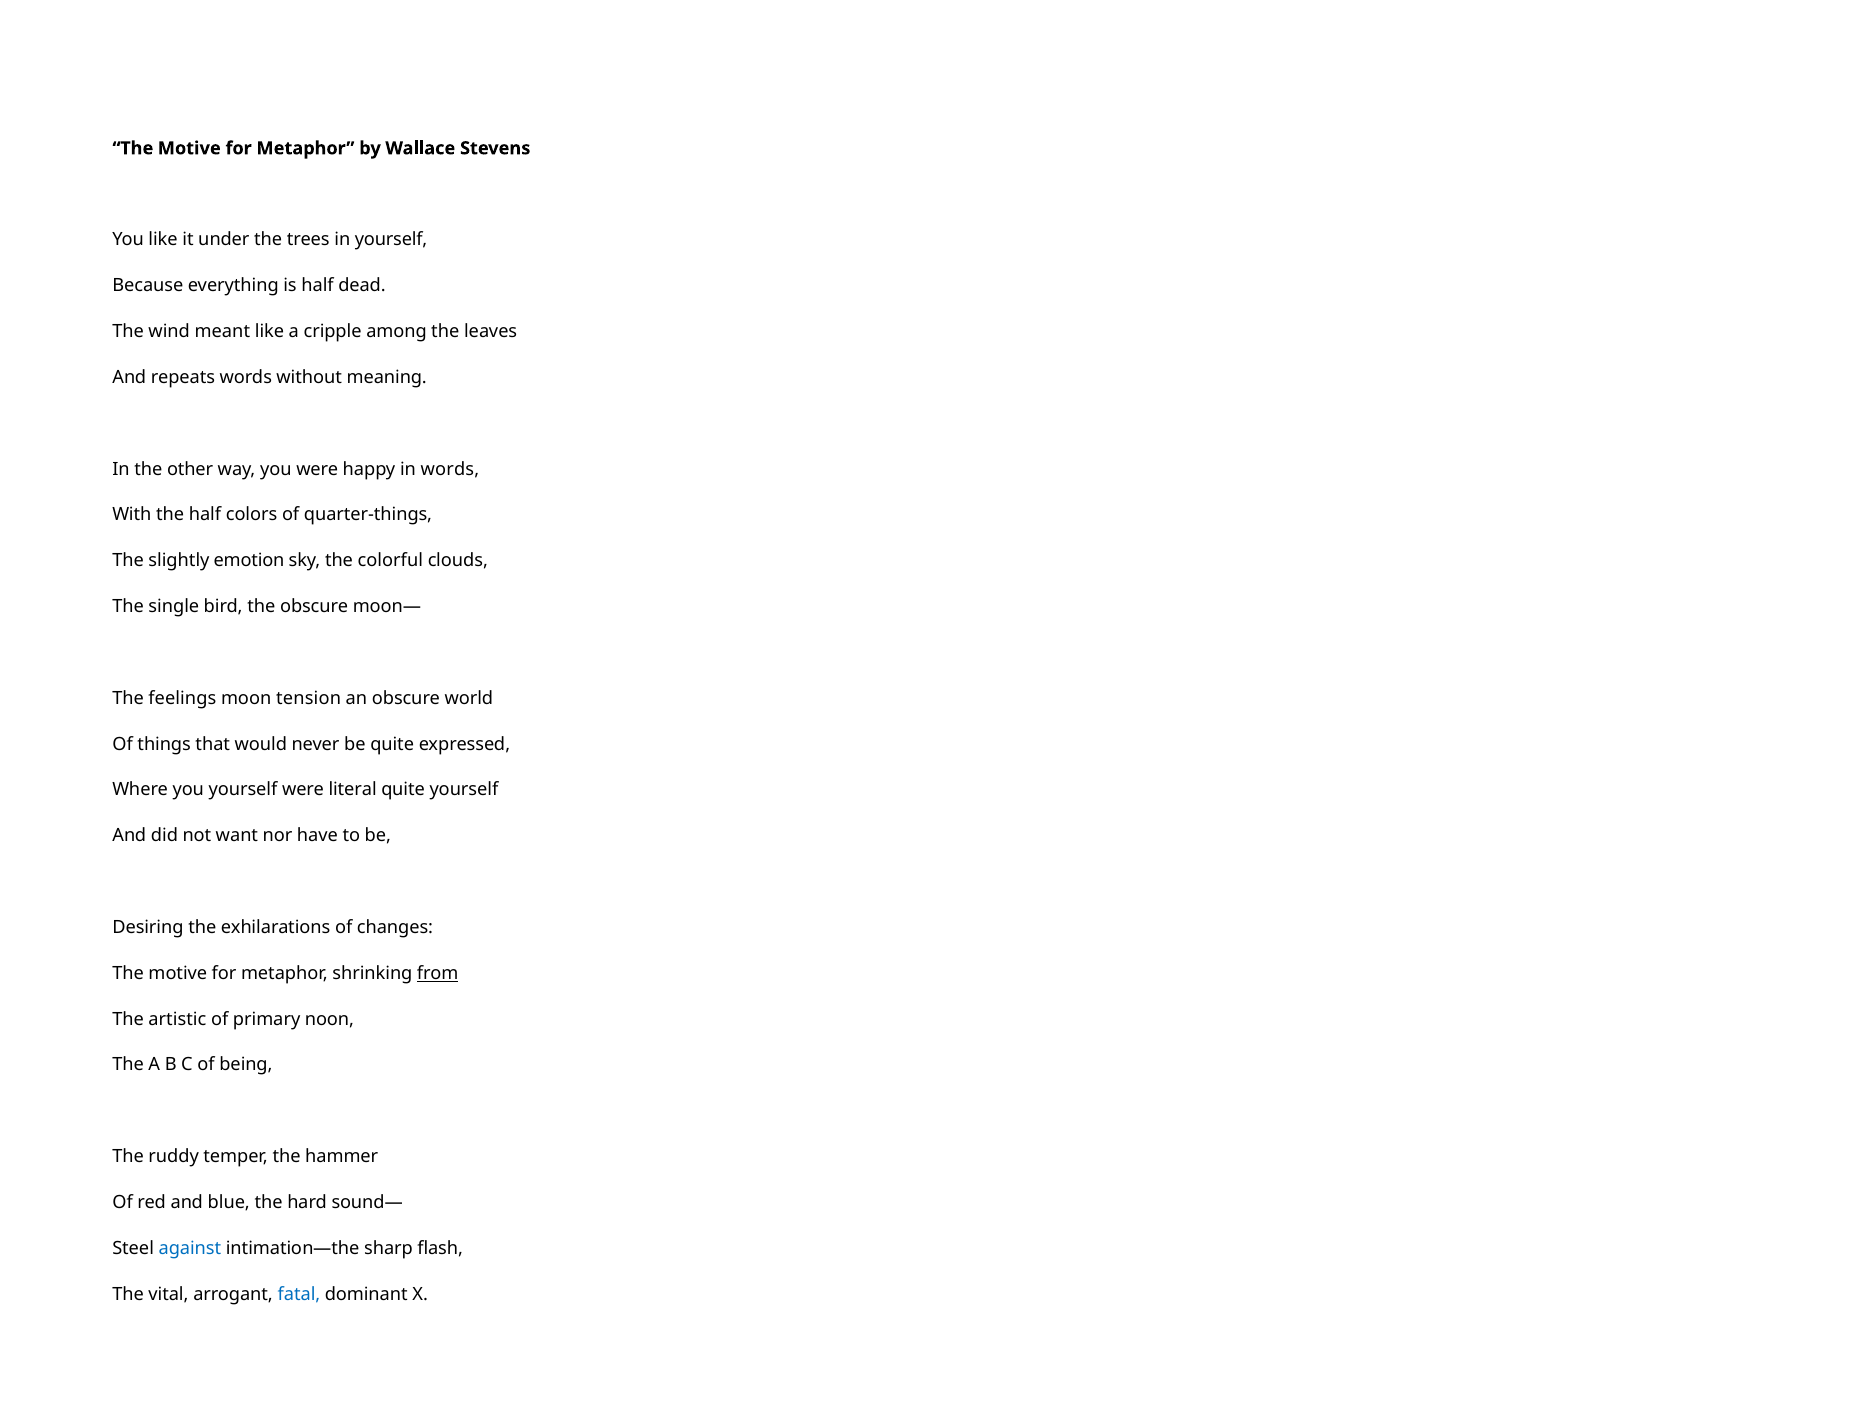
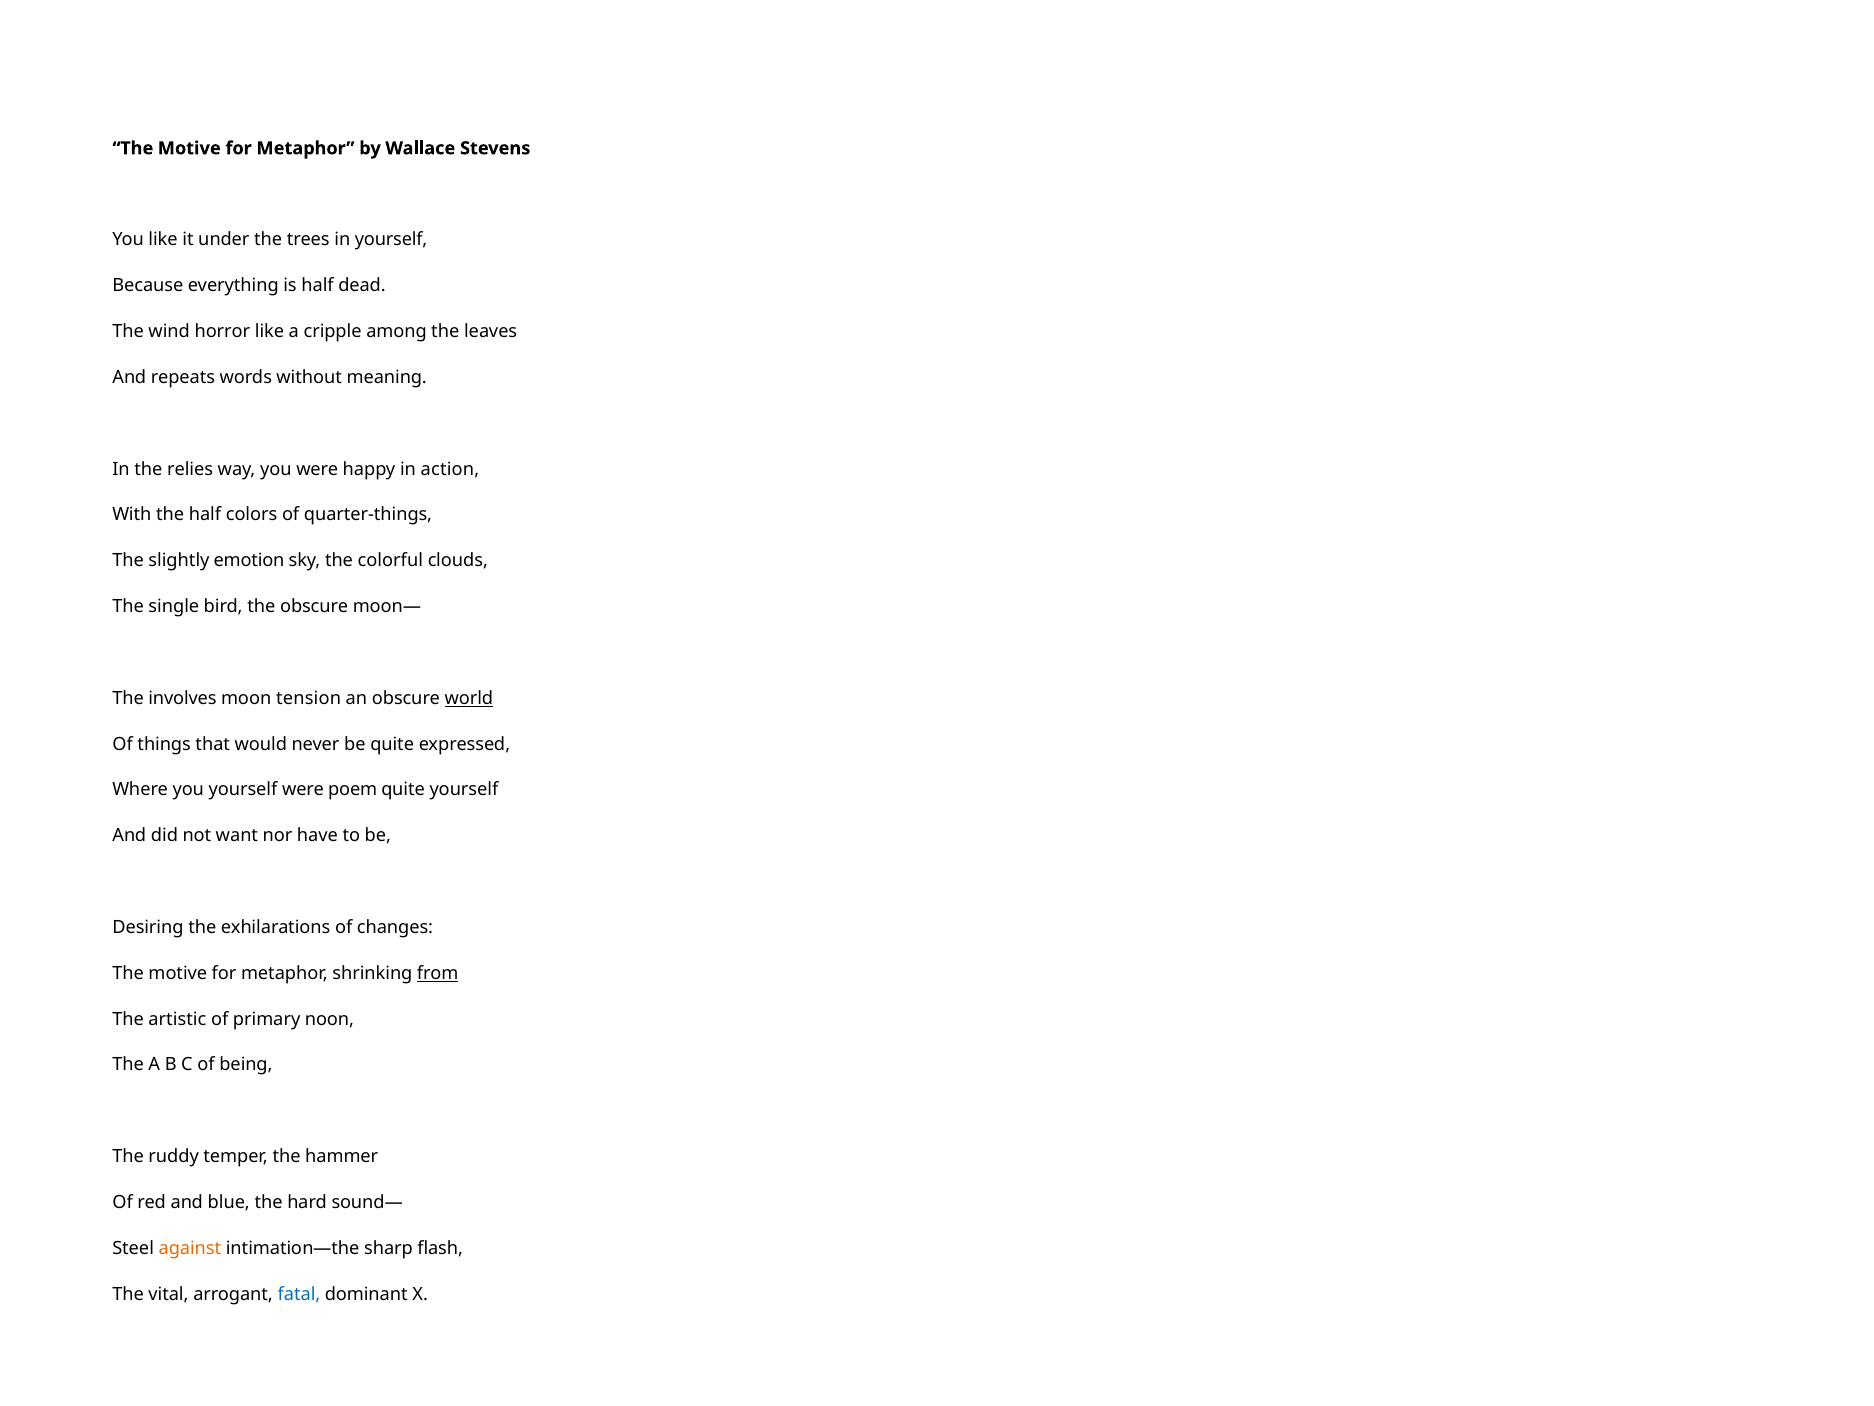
meant: meant -> horror (222, 332)
other: other -> relies (190, 469)
in words: words -> action (450, 469)
feelings: feelings -> involves (182, 698)
world underline: none -> present (469, 698)
literal: literal -> poem (353, 790)
against colour: blue -> orange (190, 1248)
